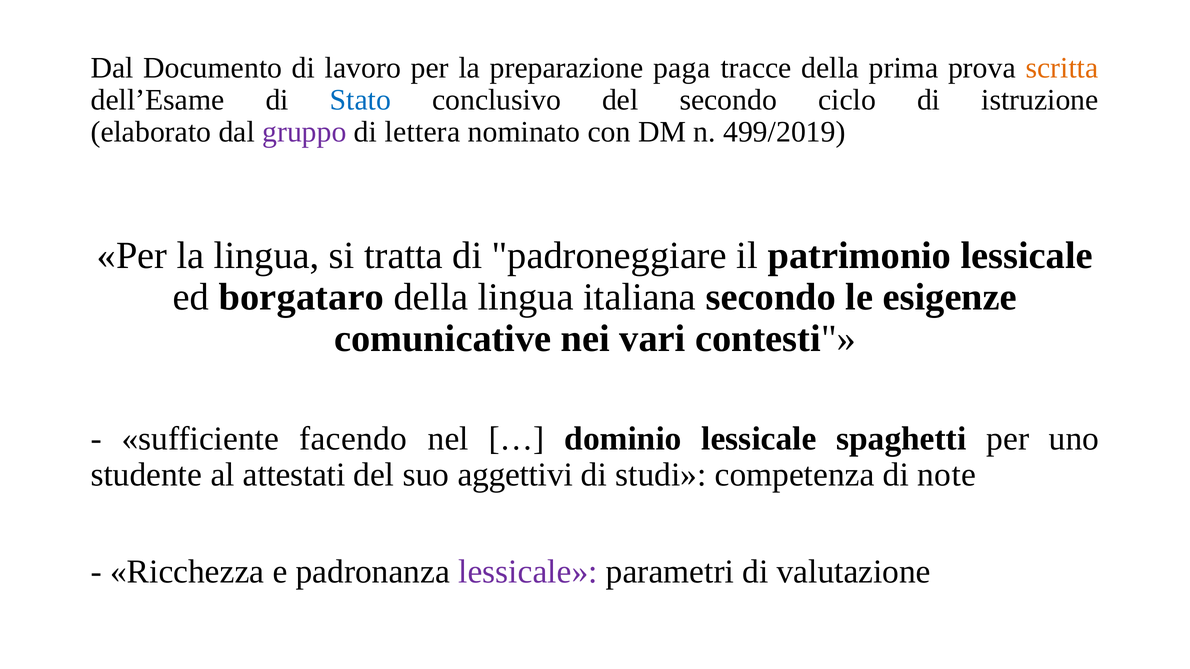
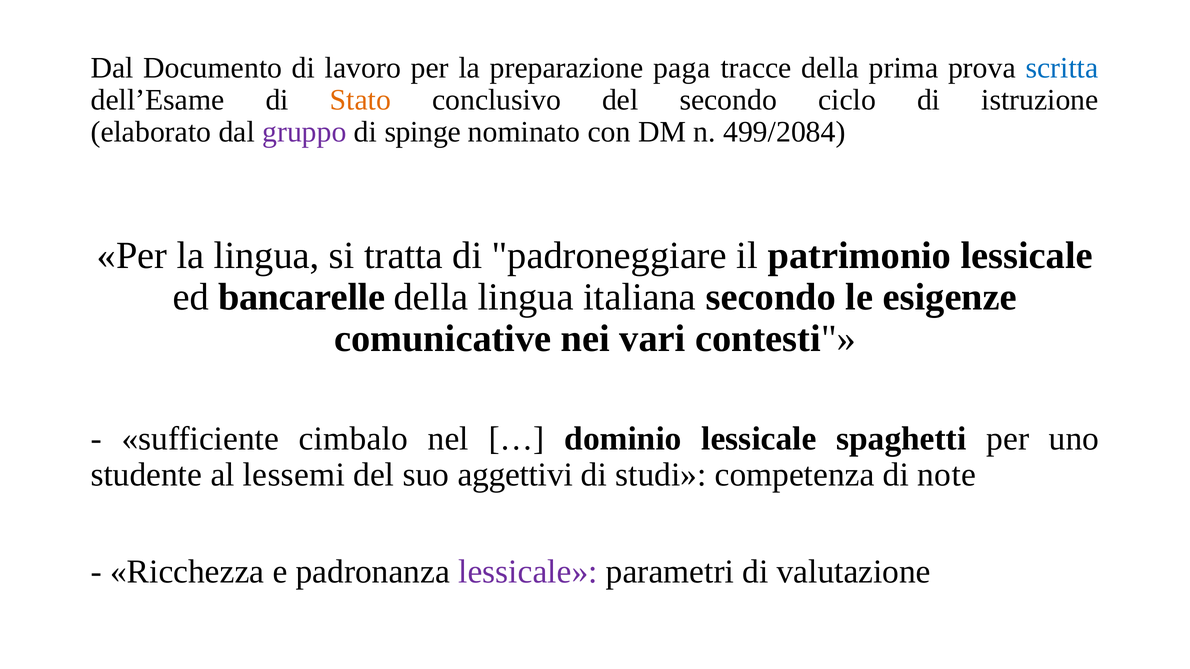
scritta colour: orange -> blue (1062, 68)
Stato colour: blue -> orange (360, 100)
lettera: lettera -> spinge (423, 132)
499/2019: 499/2019 -> 499/2084 (784, 132)
borgataro: borgataro -> bancarelle (302, 297)
facendo: facendo -> cimbalo (353, 439)
attestati: attestati -> lessemi (294, 475)
